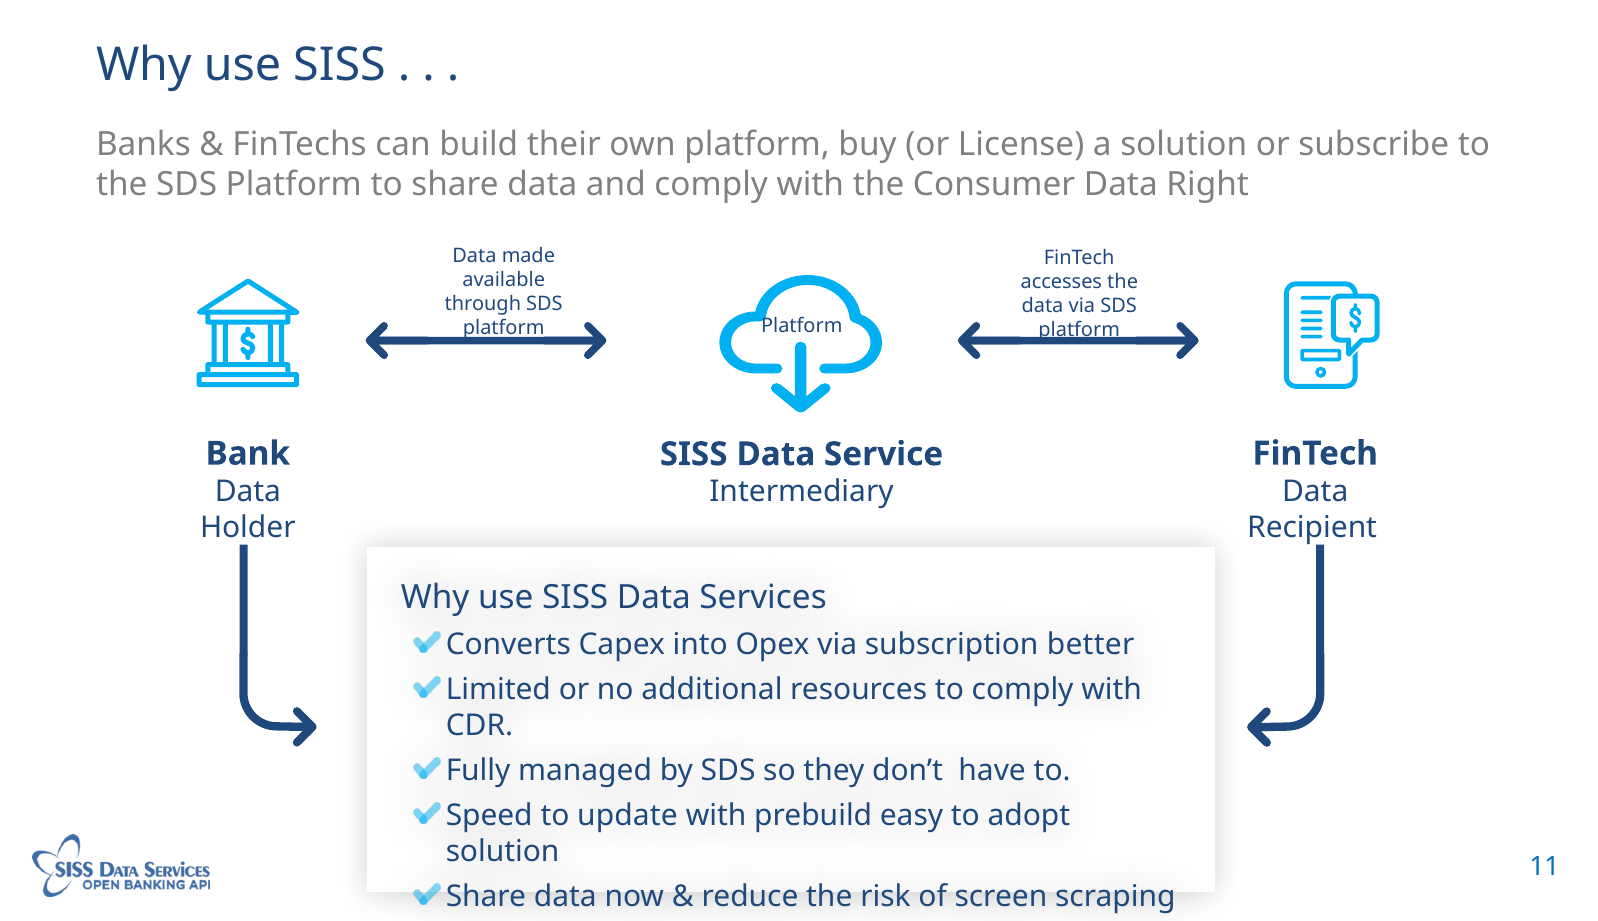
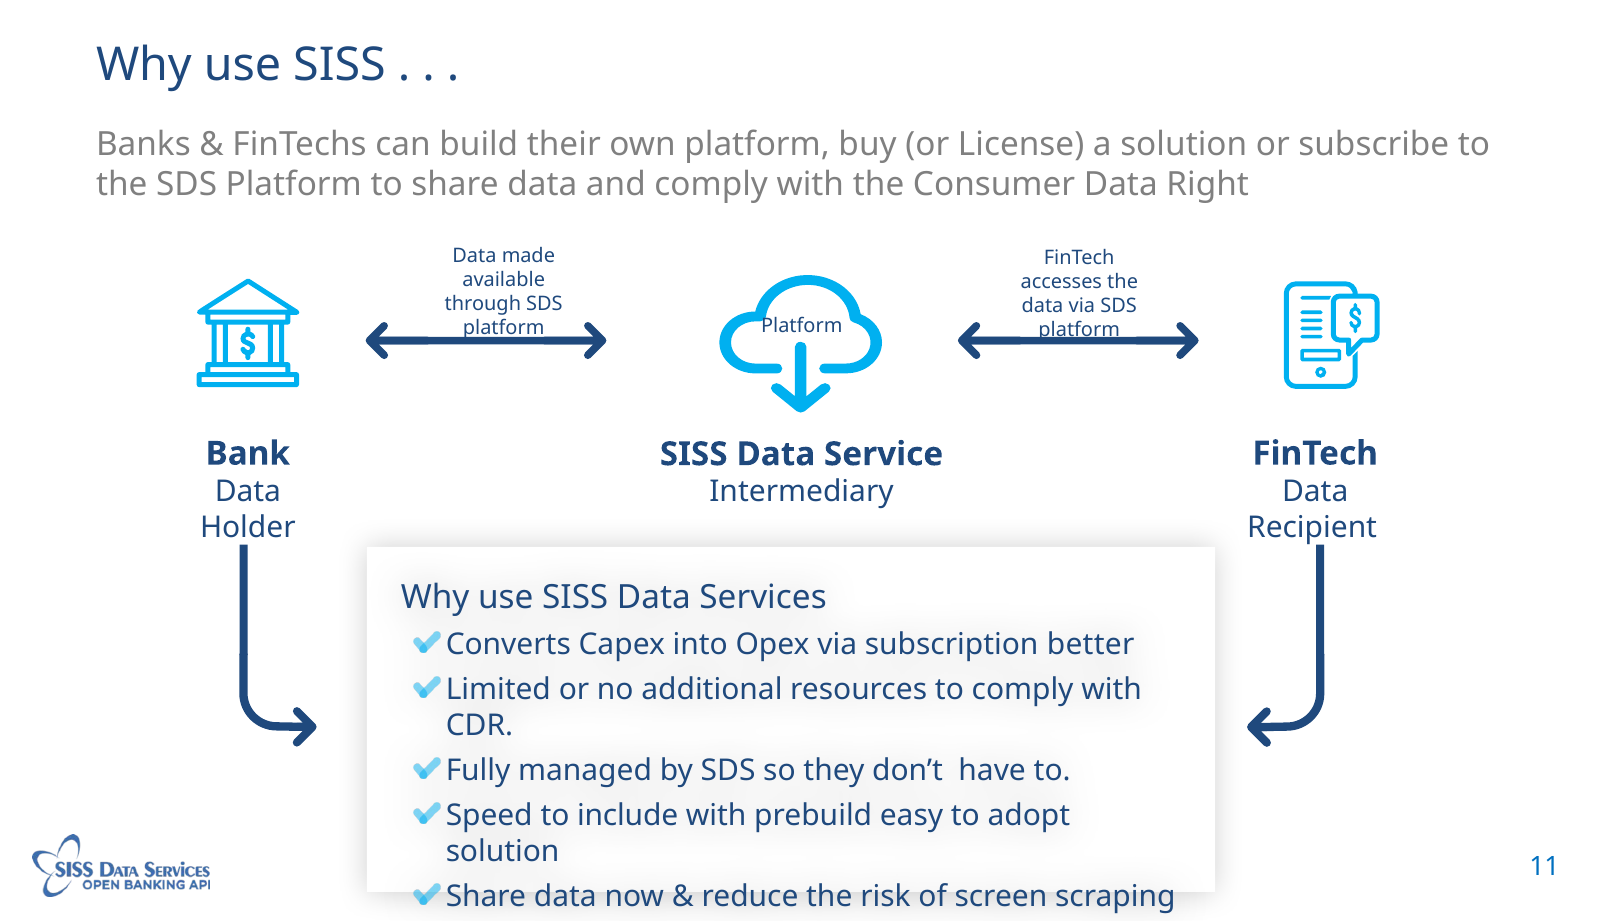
update: update -> include (628, 815)
